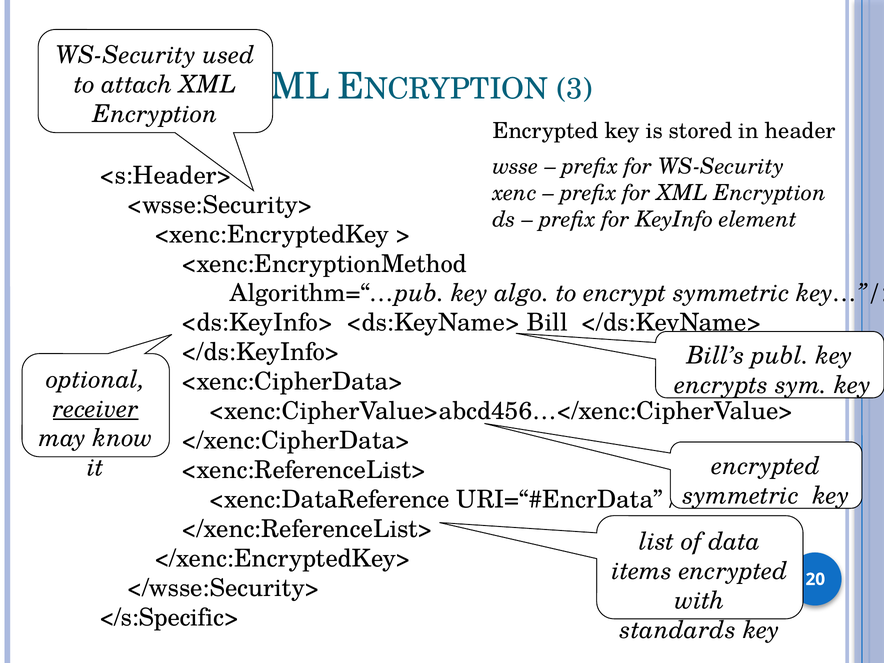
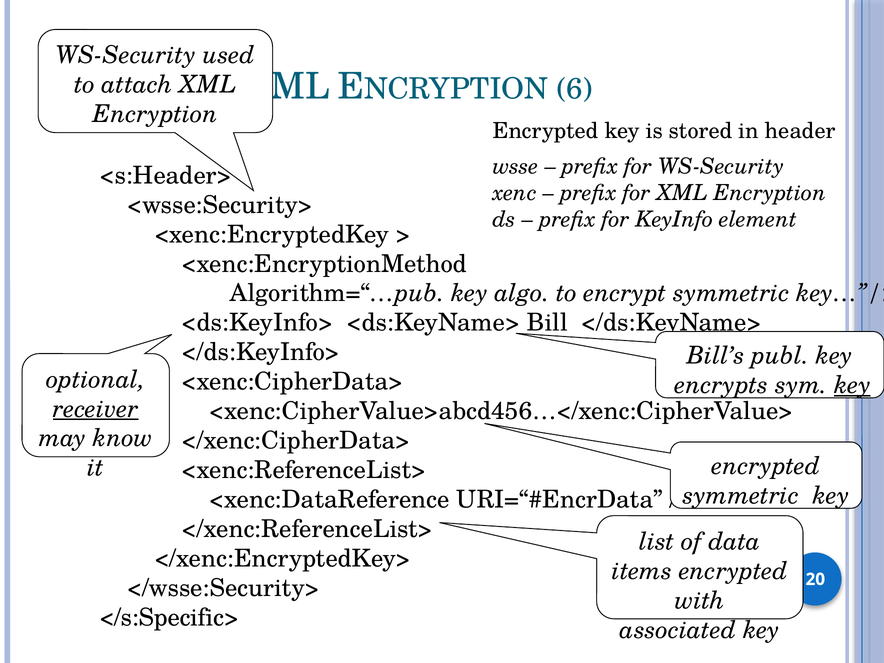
3: 3 -> 6 (575, 89)
key underline: none -> present (852, 385)
standards: standards -> associated (678, 630)
